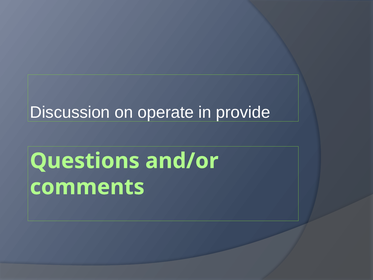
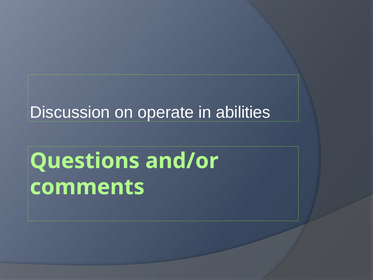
provide: provide -> abilities (243, 112)
